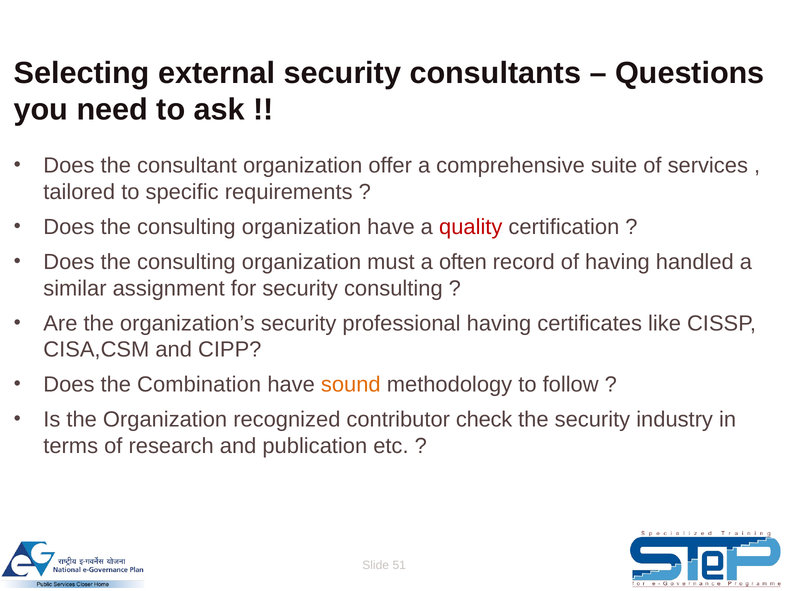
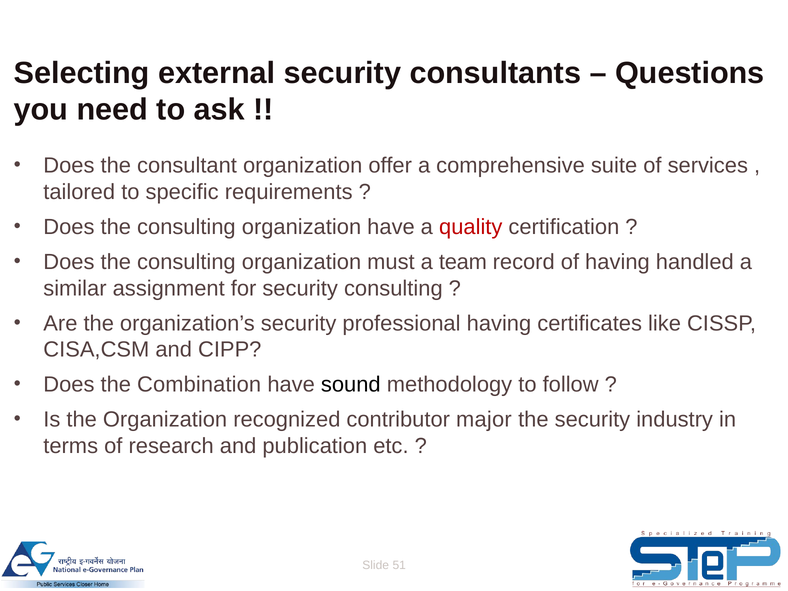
often: often -> team (463, 262)
sound colour: orange -> black (351, 385)
check: check -> major (484, 420)
